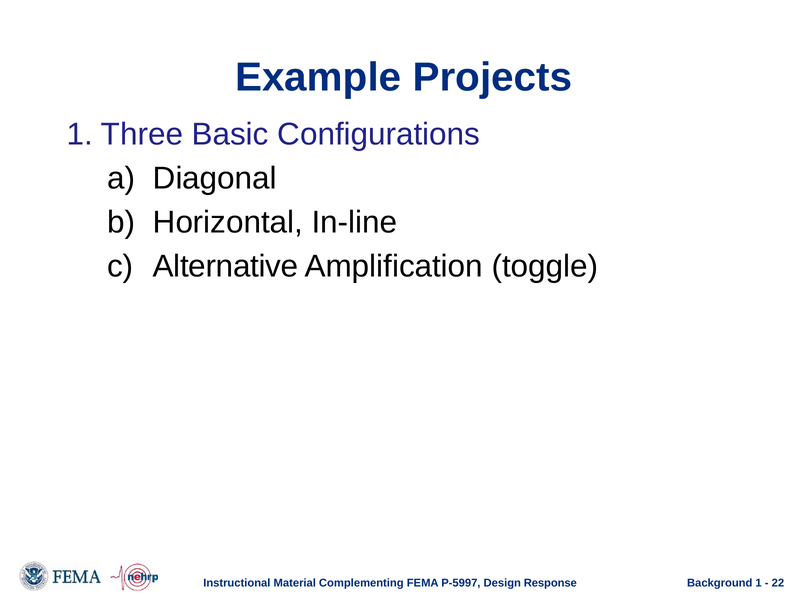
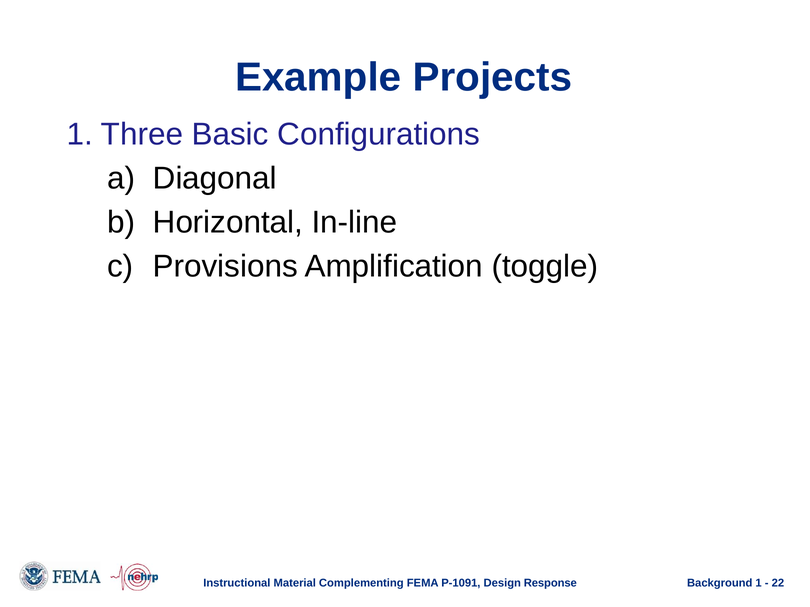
Alternative: Alternative -> Provisions (225, 267)
P-5997: P-5997 -> P-1091 (461, 584)
